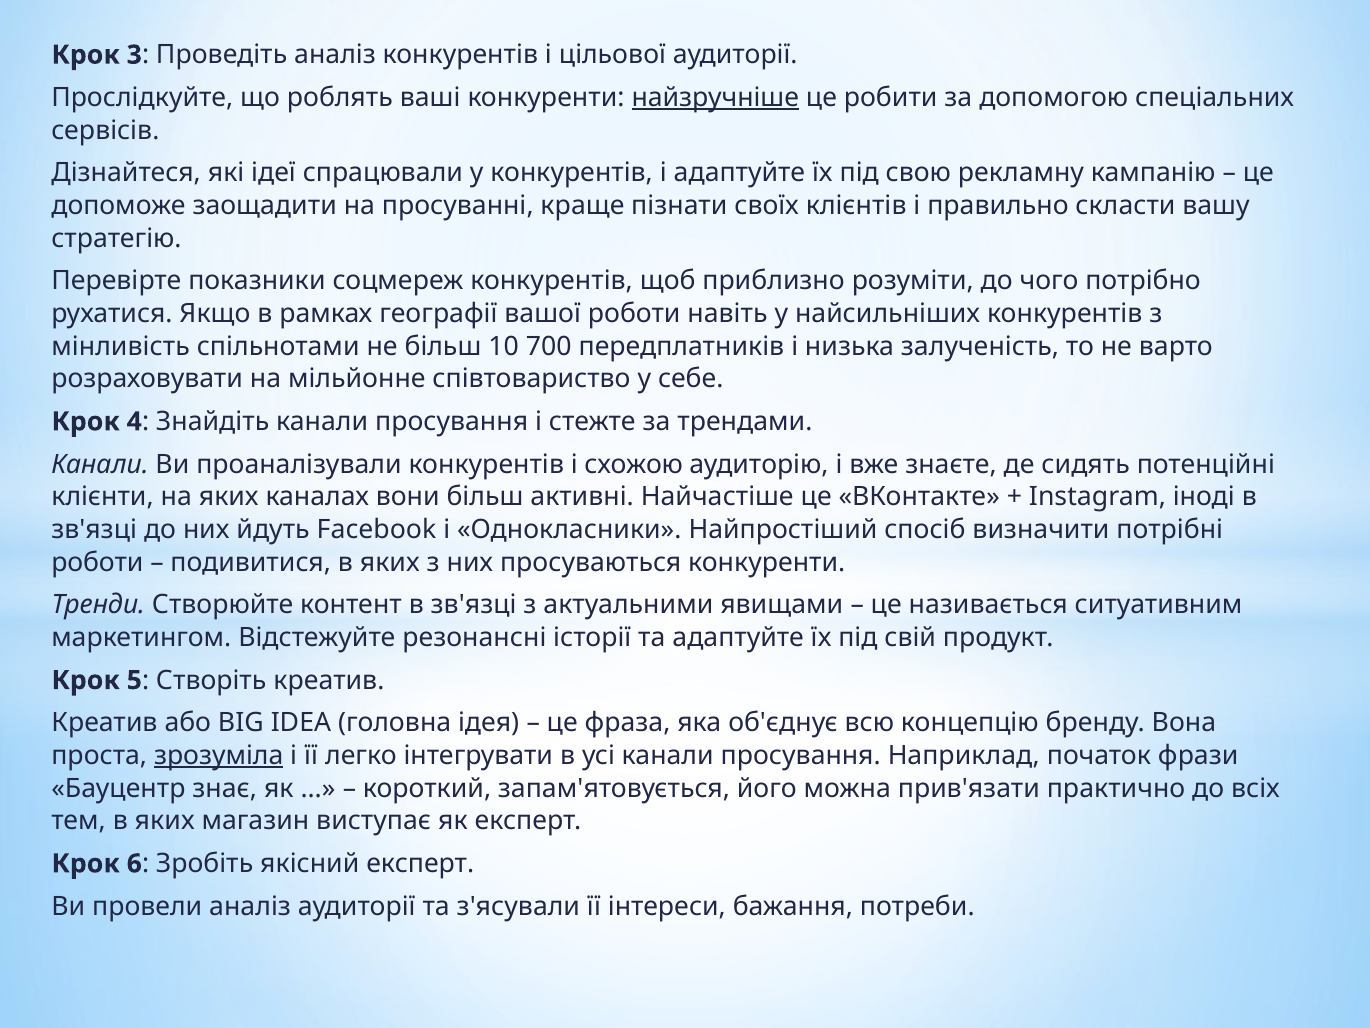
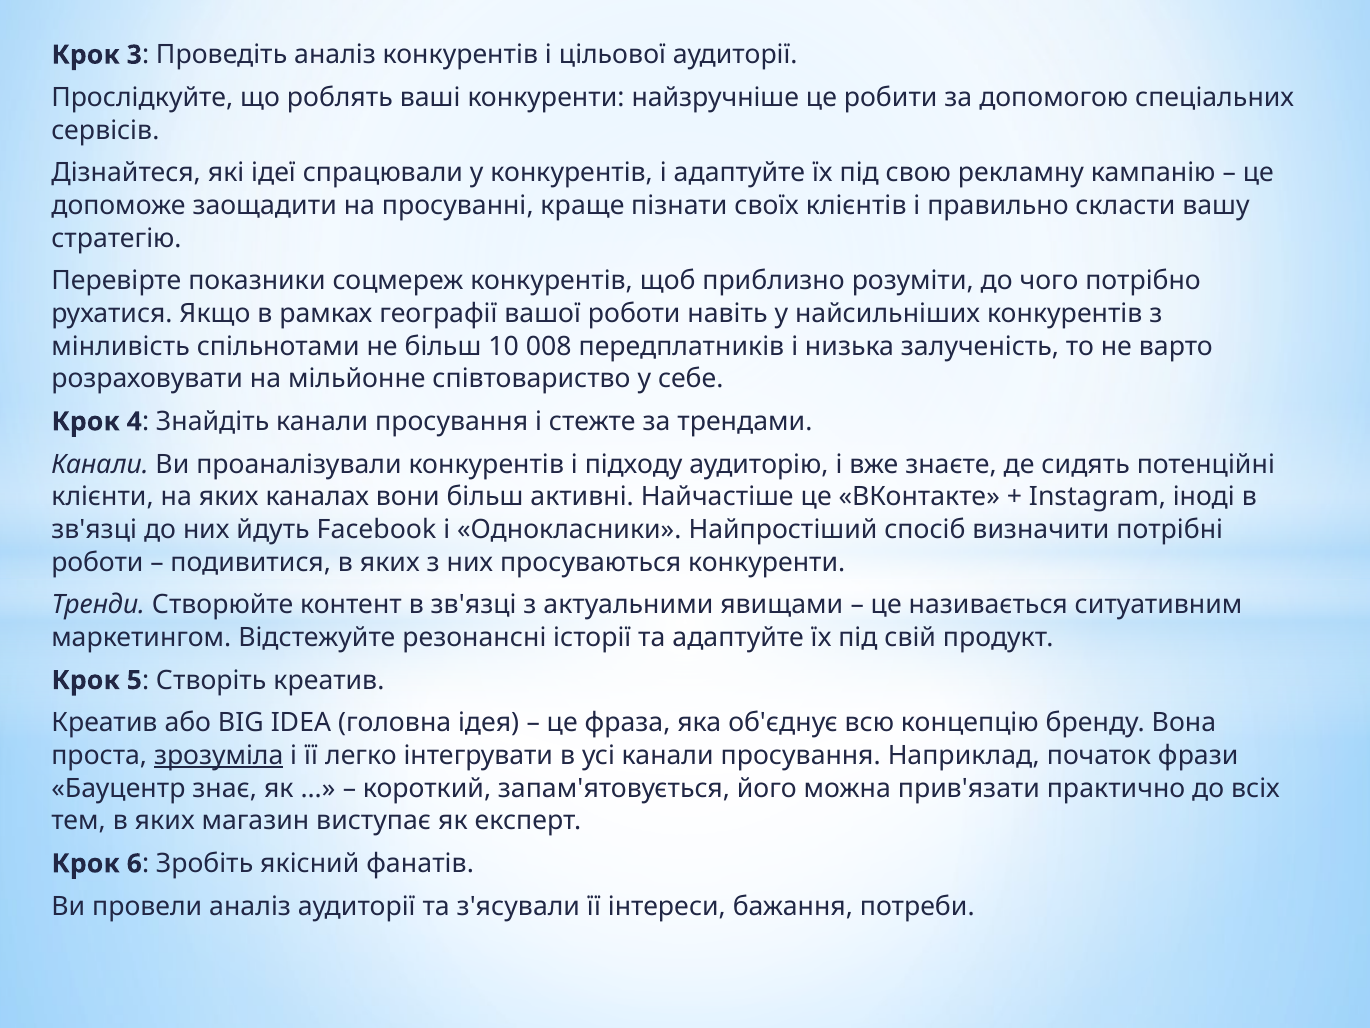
найзручніше underline: present -> none (715, 97)
700: 700 -> 008 (549, 346)
схожою: схожою -> підходу (634, 464)
якісний експерт: експерт -> фанатів (420, 863)
